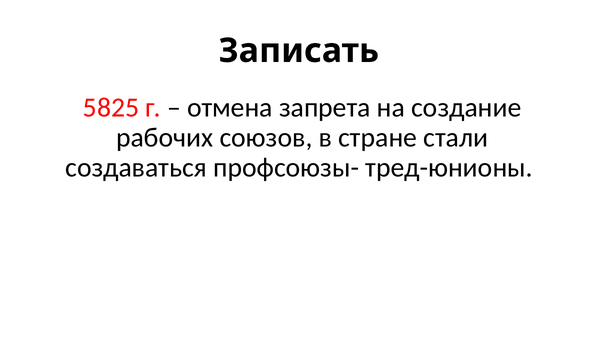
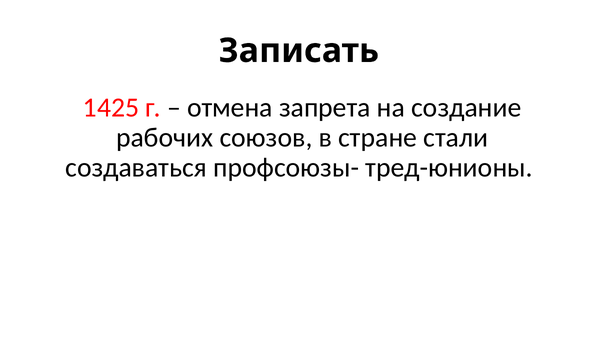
5825: 5825 -> 1425 (111, 108)
